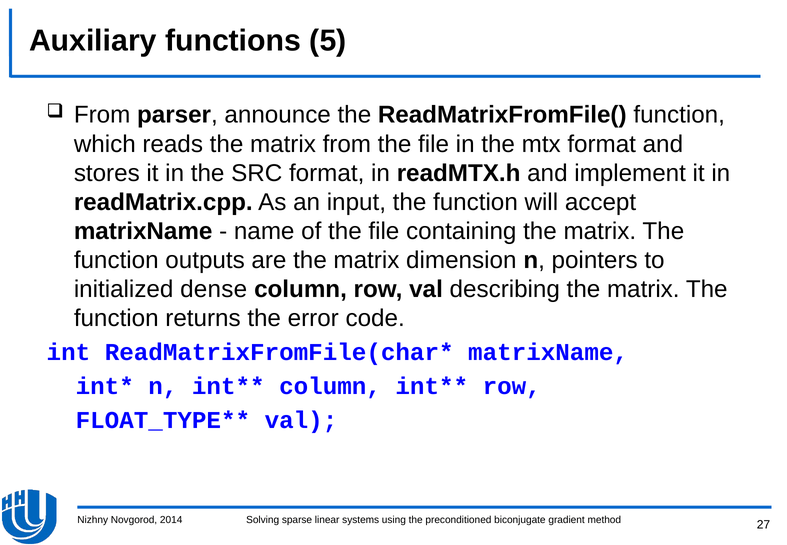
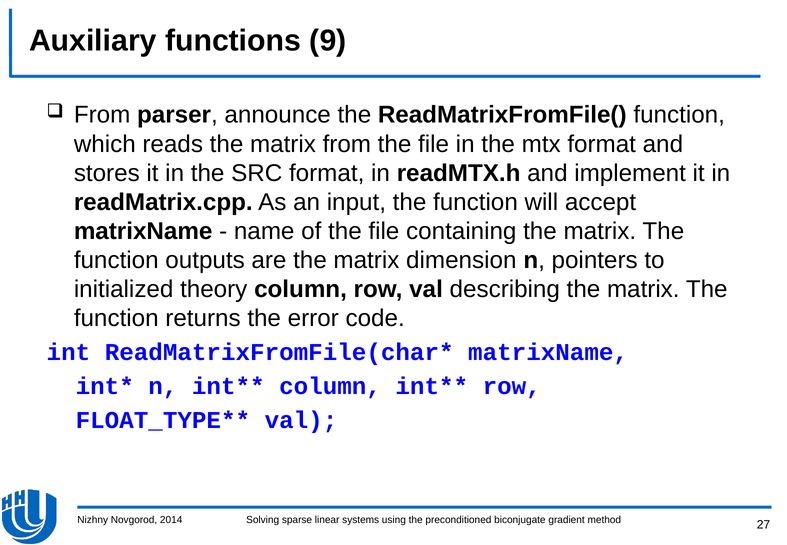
5: 5 -> 9 (328, 41)
dense: dense -> theory (214, 289)
